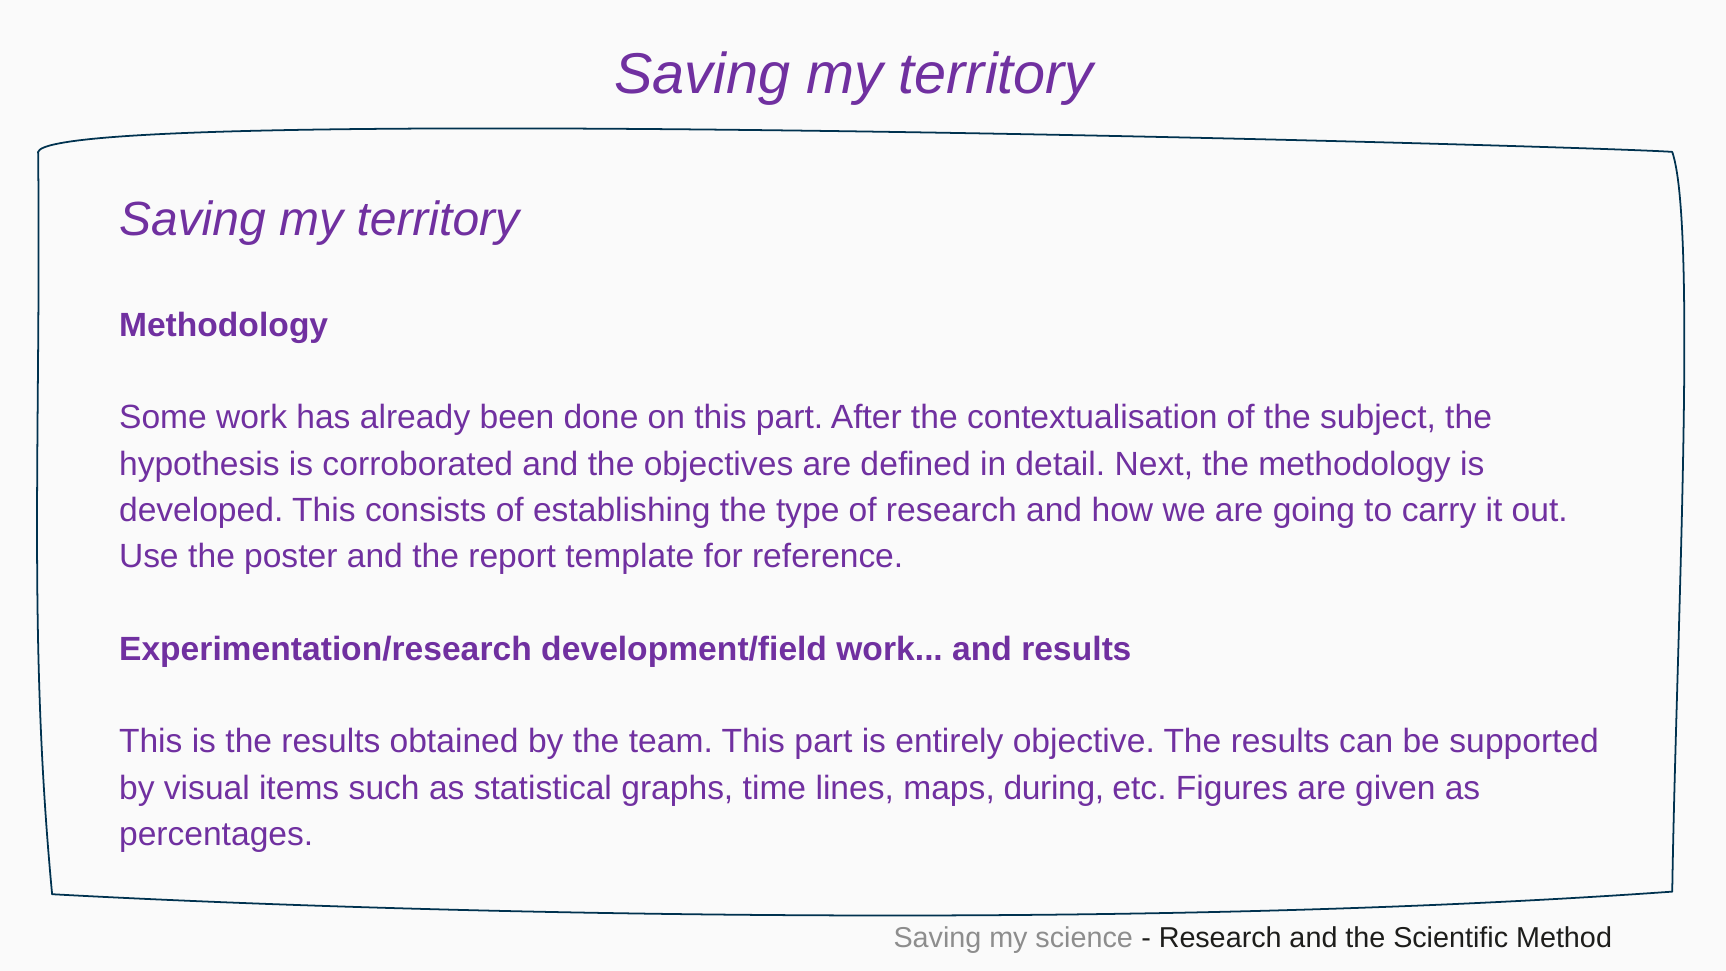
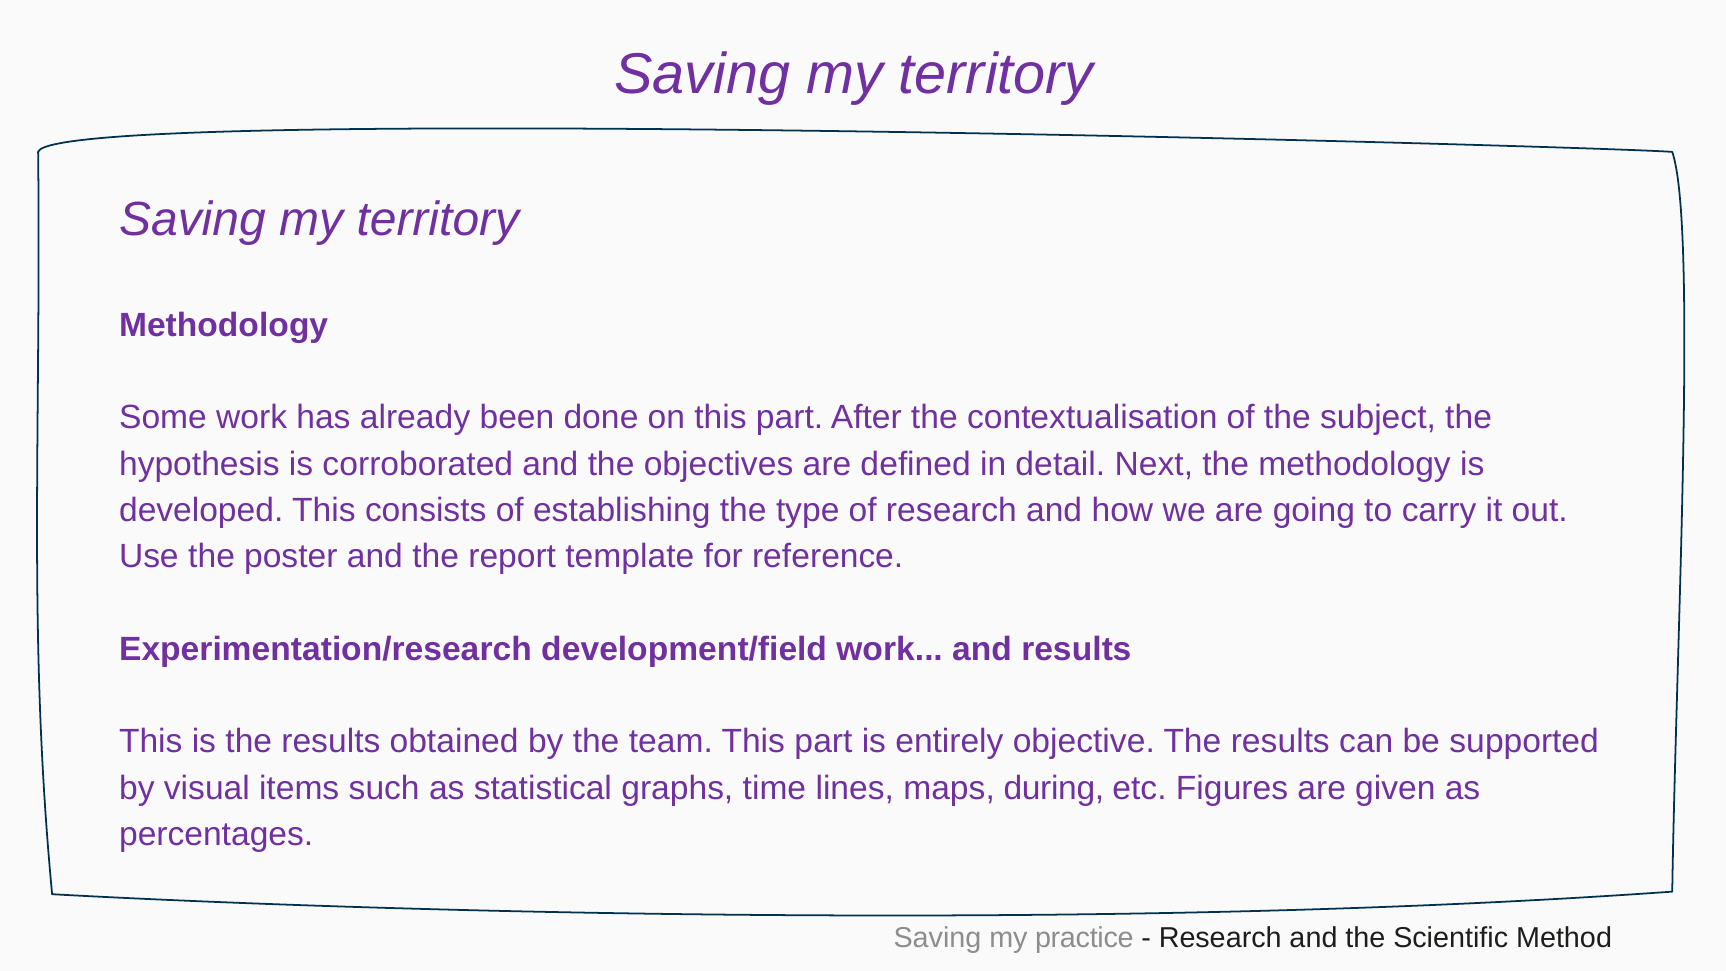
science: science -> practice (1084, 938)
